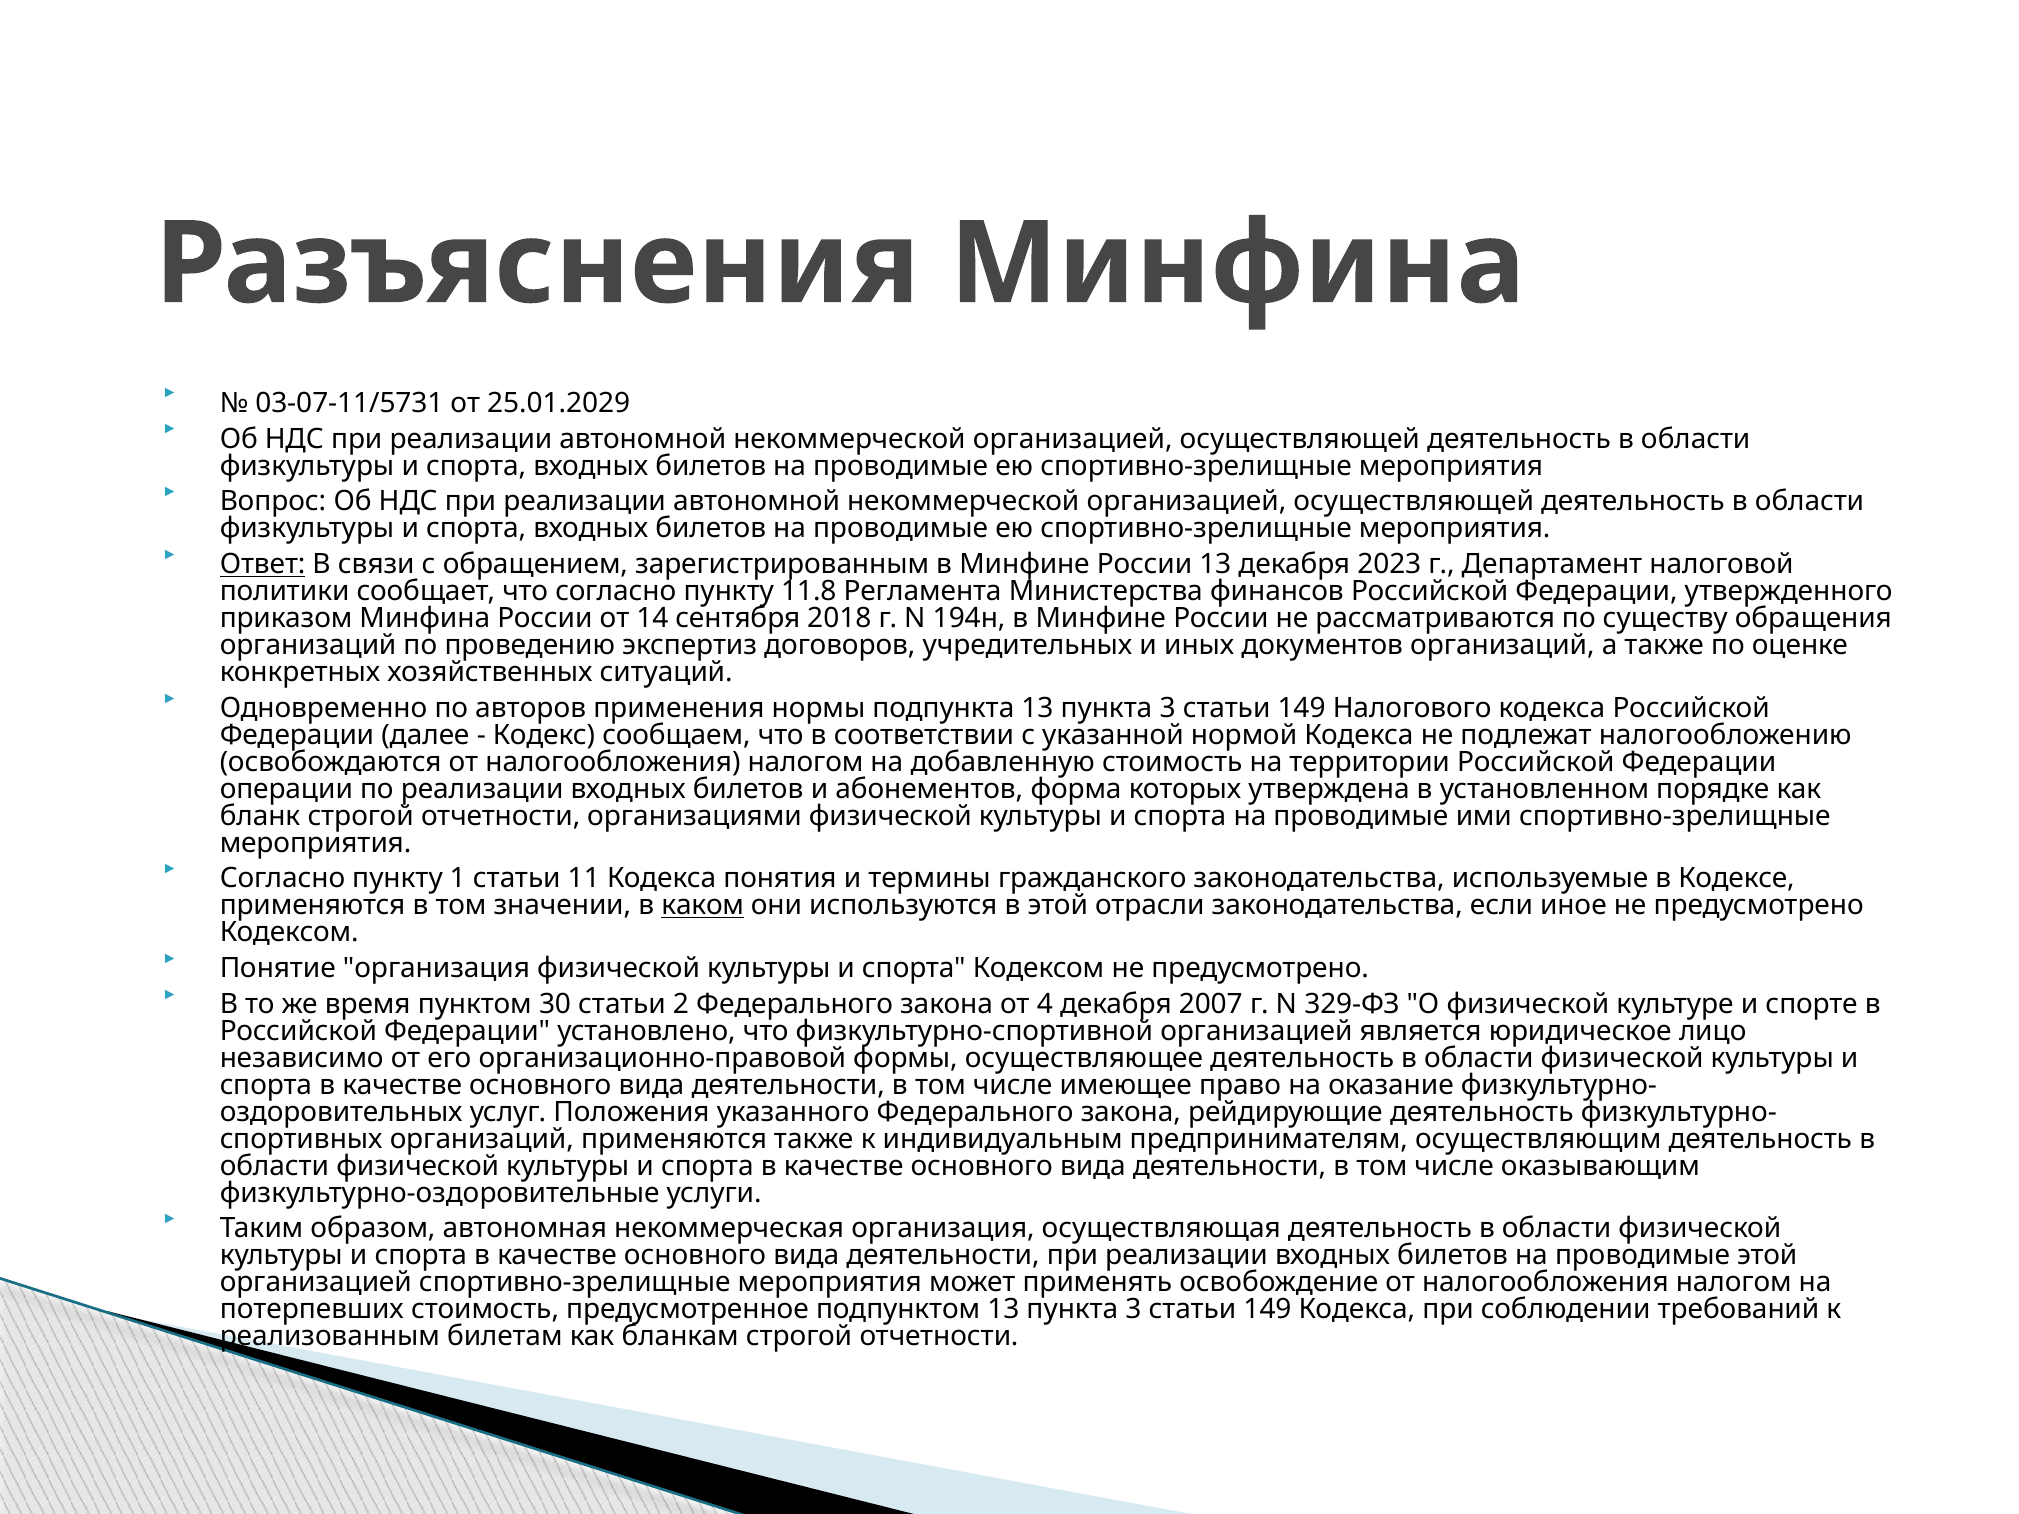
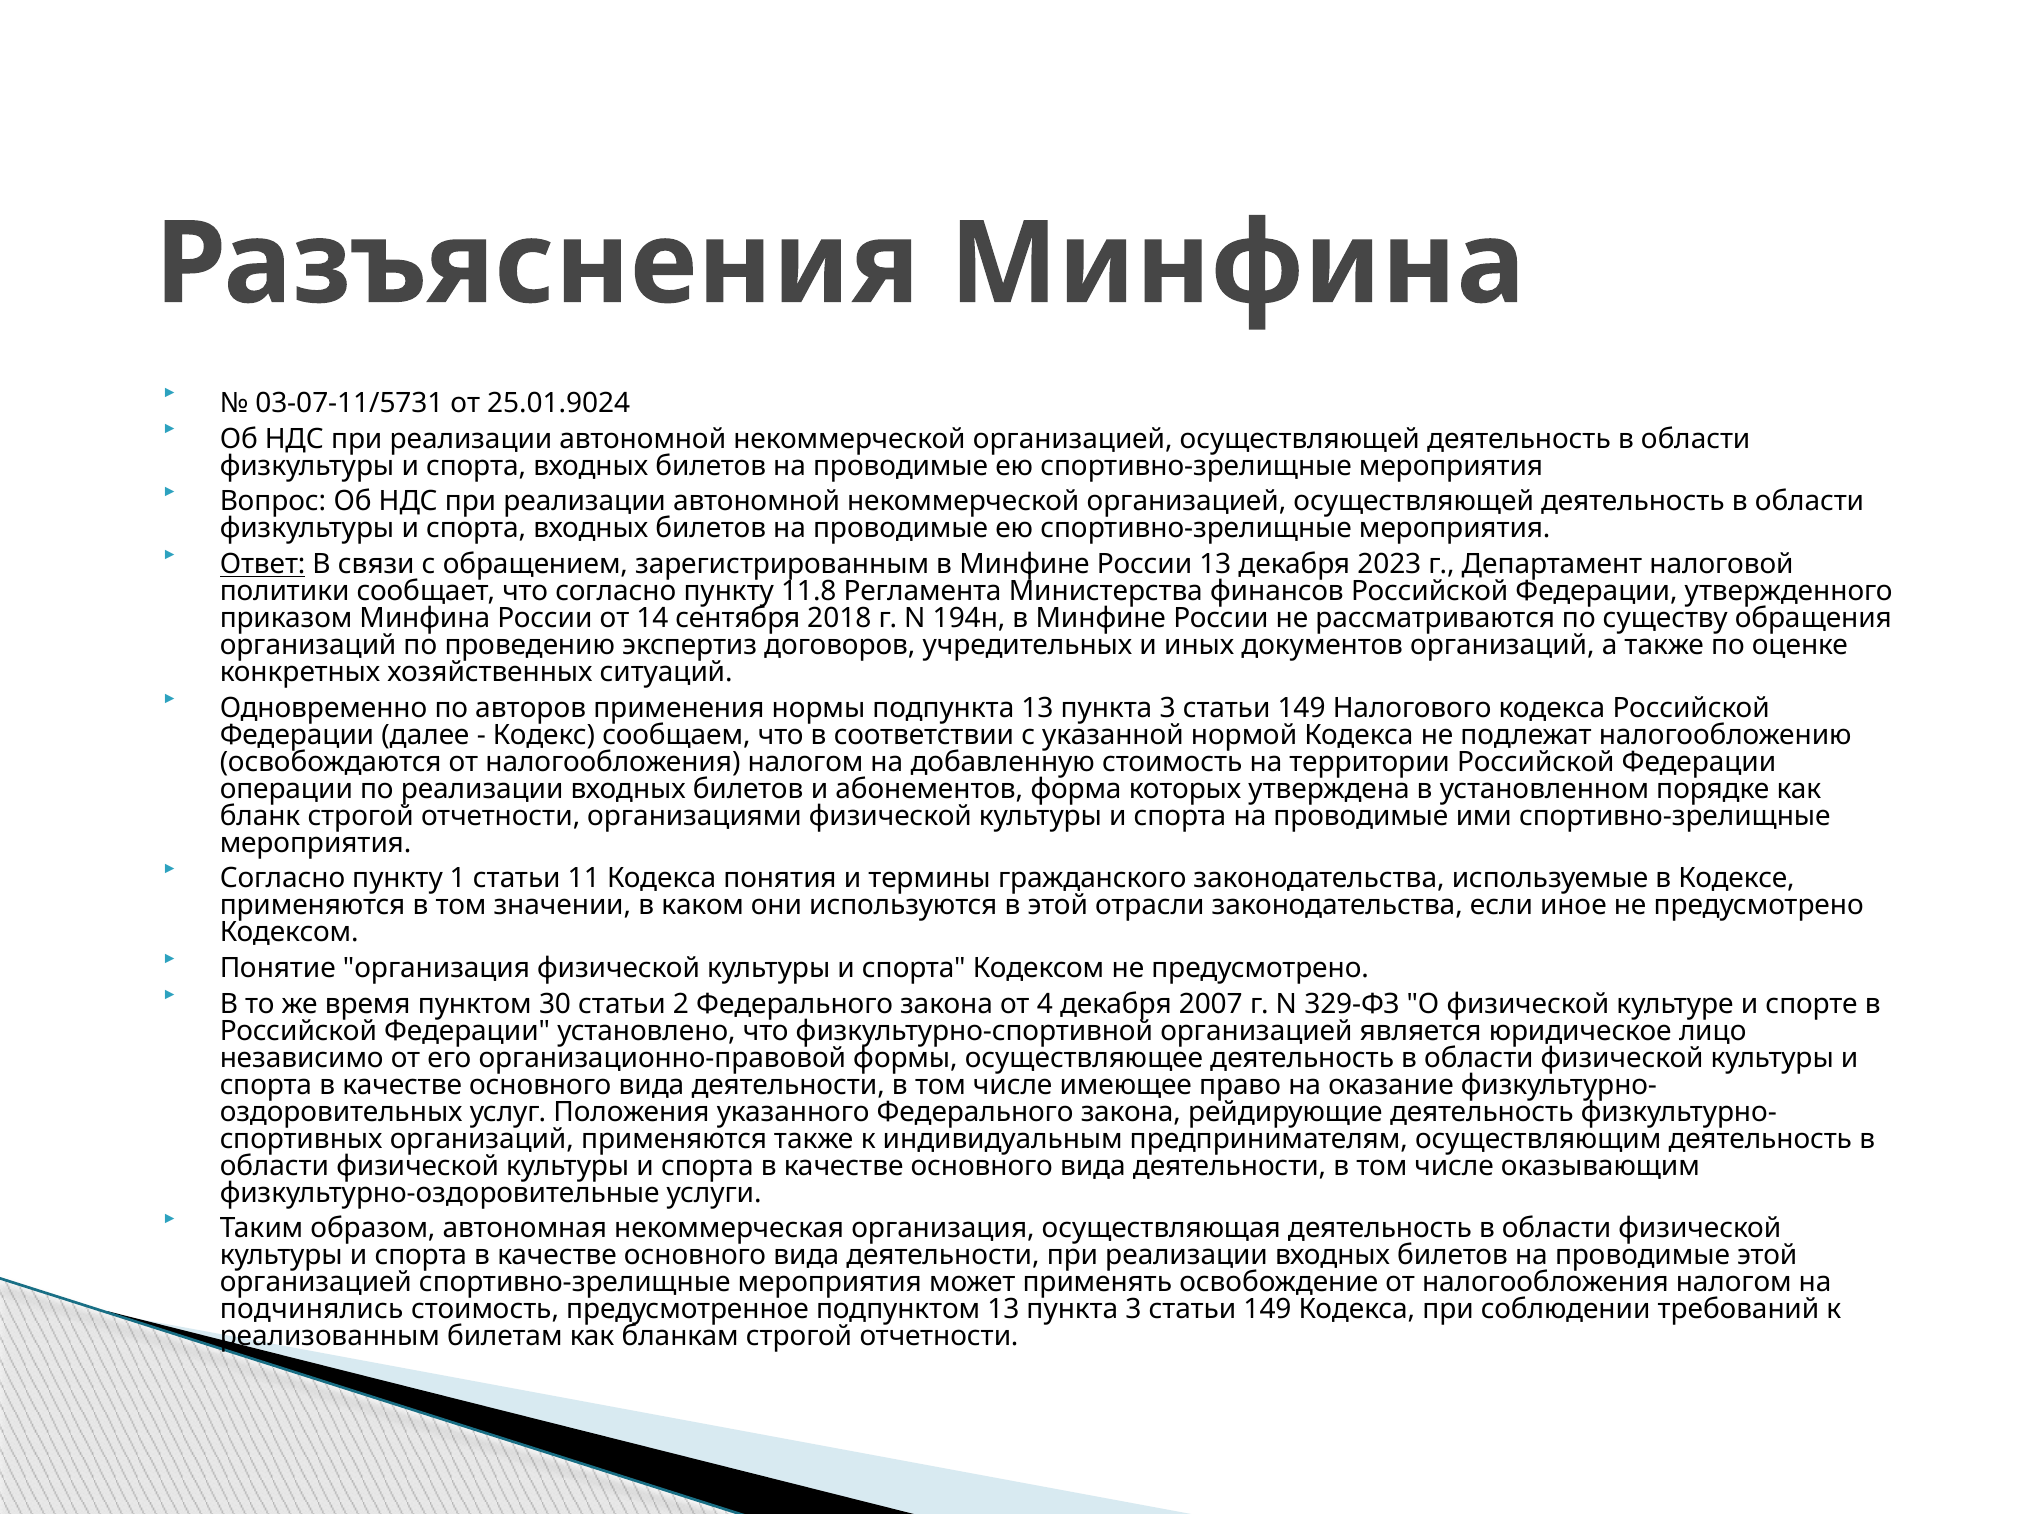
25.01.2029: 25.01.2029 -> 25.01.9024 (559, 403)
каком underline: present -> none (703, 906)
потерпевших: потерпевших -> подчинялись (312, 1310)
